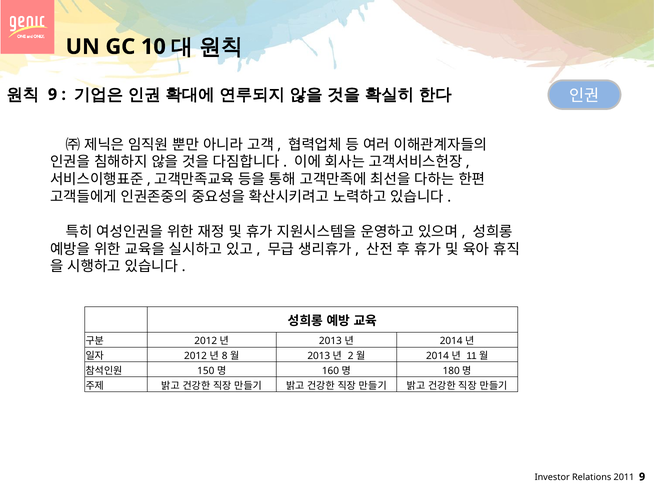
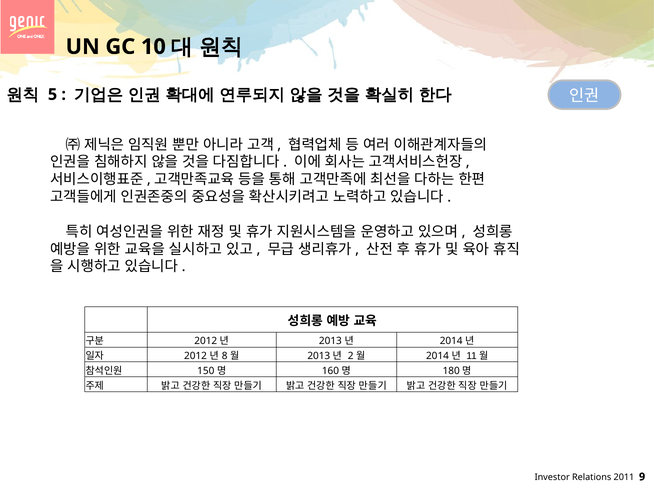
9: 9 -> 5 (53, 95)
